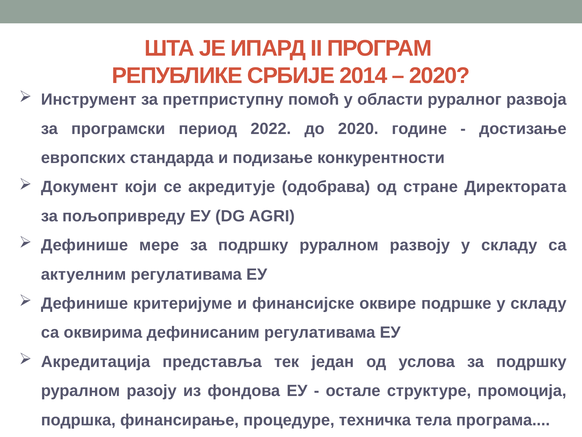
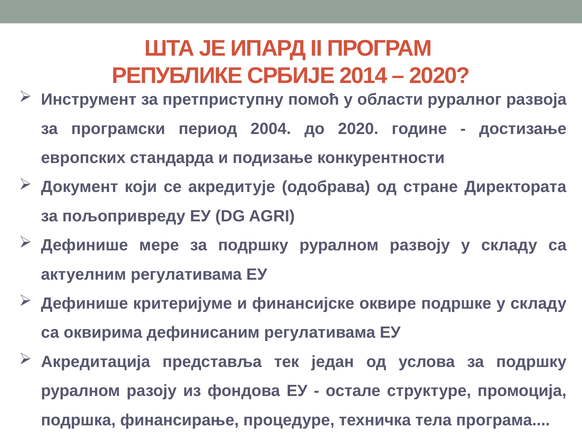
2022: 2022 -> 2004 (271, 129)
